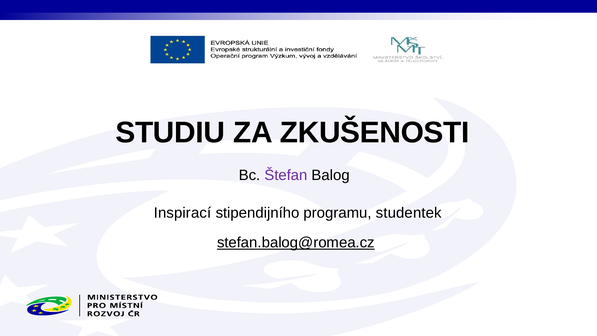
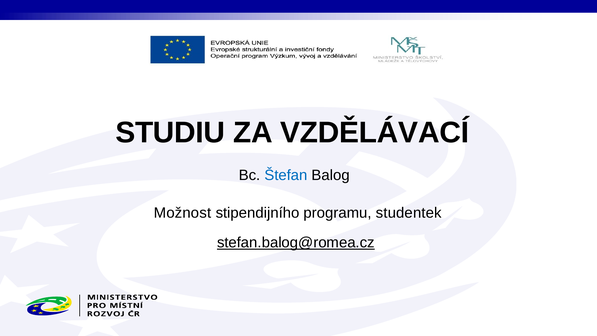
ZKUŠENOSTI: ZKUŠENOSTI -> VZDĚLÁVACÍ (375, 133)
Štefan colour: purple -> blue (286, 175)
Inspirací: Inspirací -> Možnost (183, 213)
